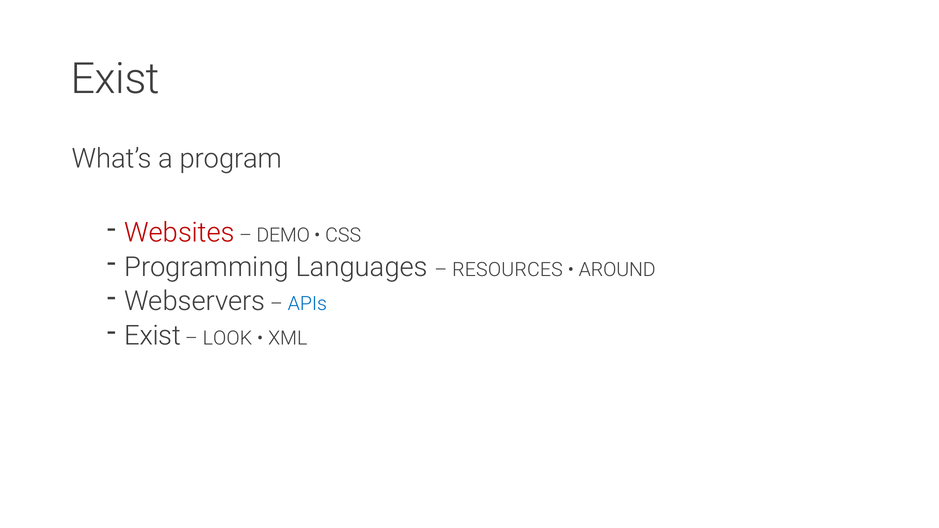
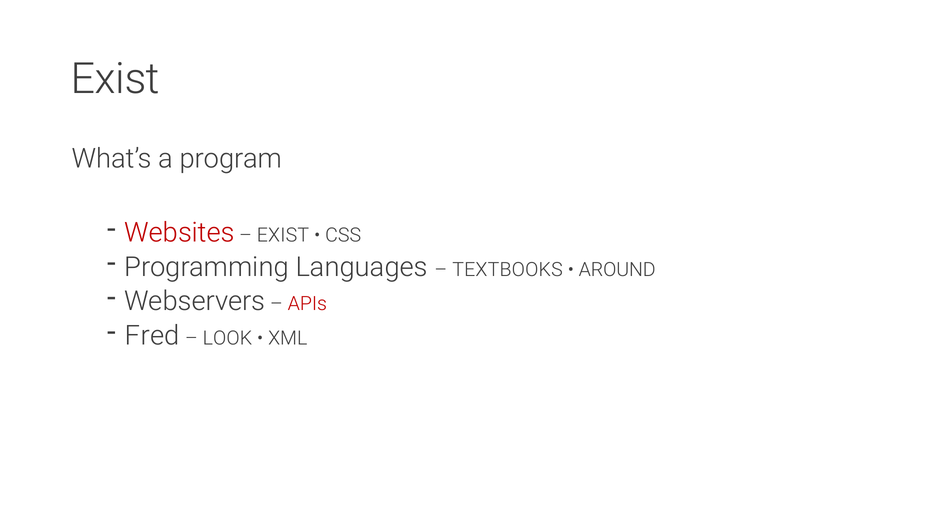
DEMO: DEMO -> EXIST (283, 235)
RESOURCES: RESOURCES -> TEXTBOOKS (507, 270)
APIs colour: blue -> red (307, 304)
Exist: Exist -> Fred (152, 336)
